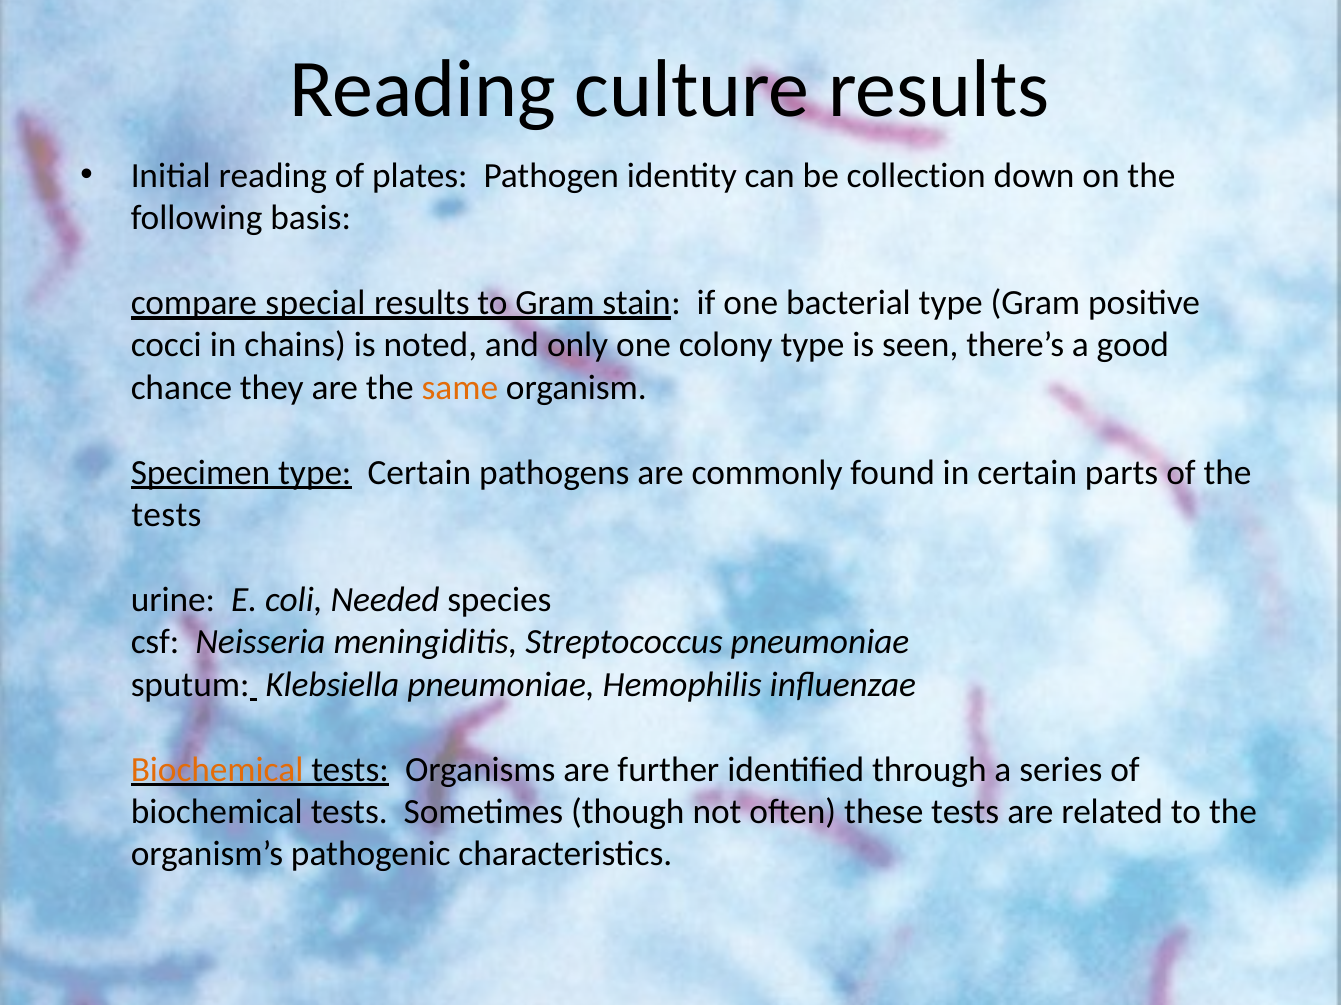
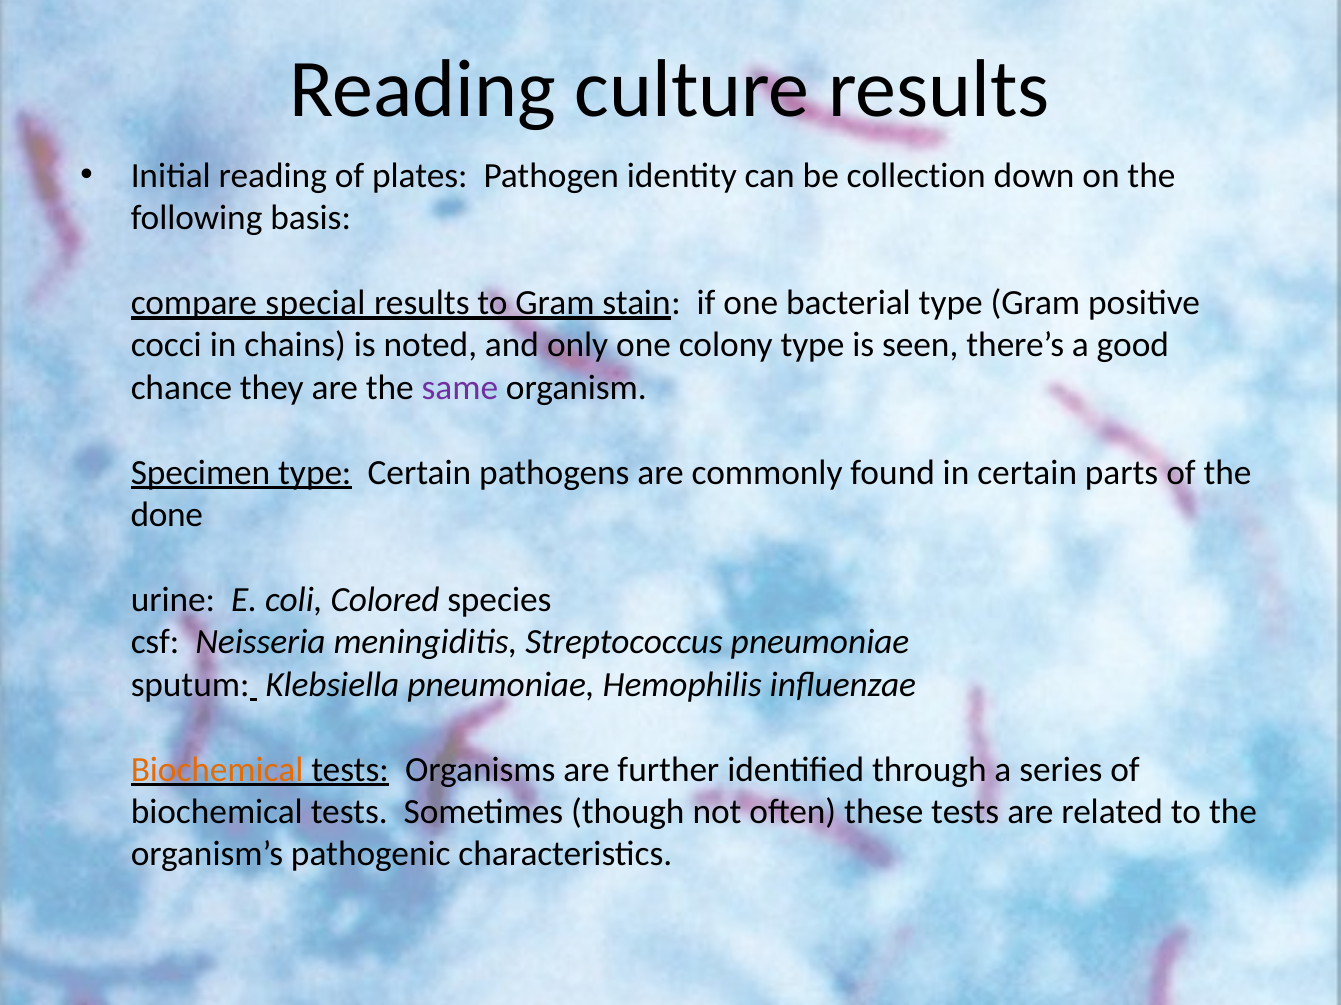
same colour: orange -> purple (460, 388)
tests: tests -> done (167, 515)
Needed: Needed -> Colored (385, 600)
